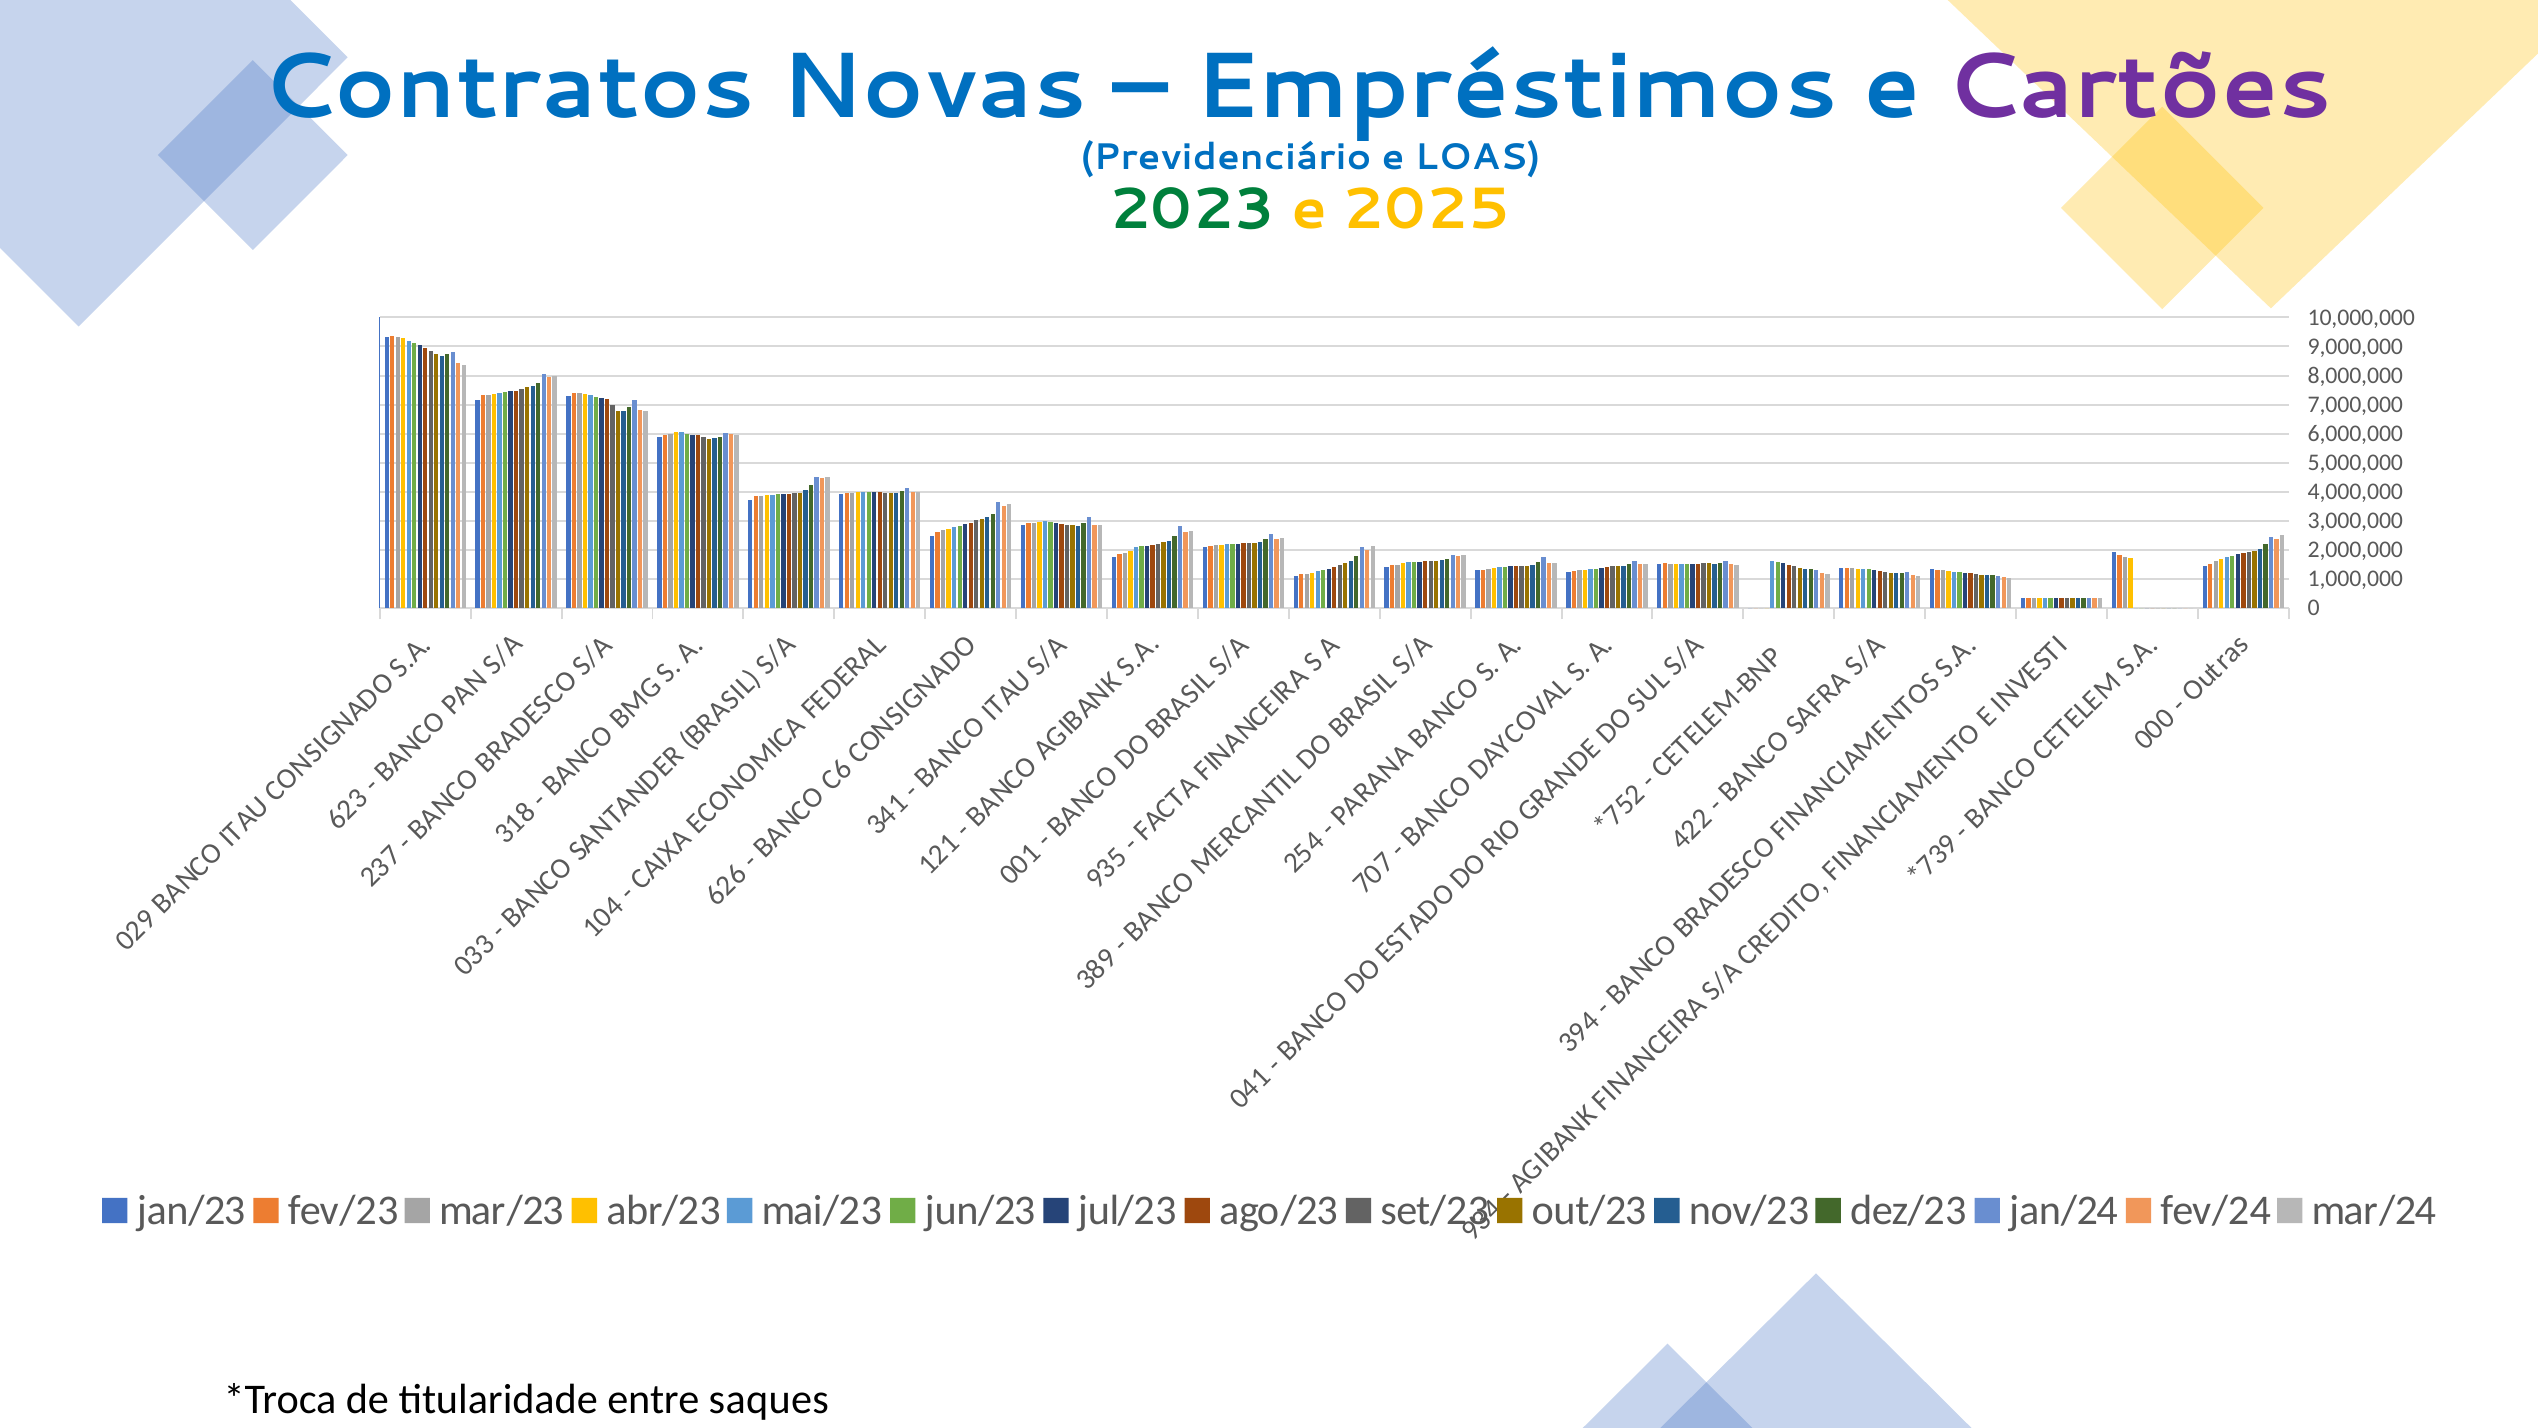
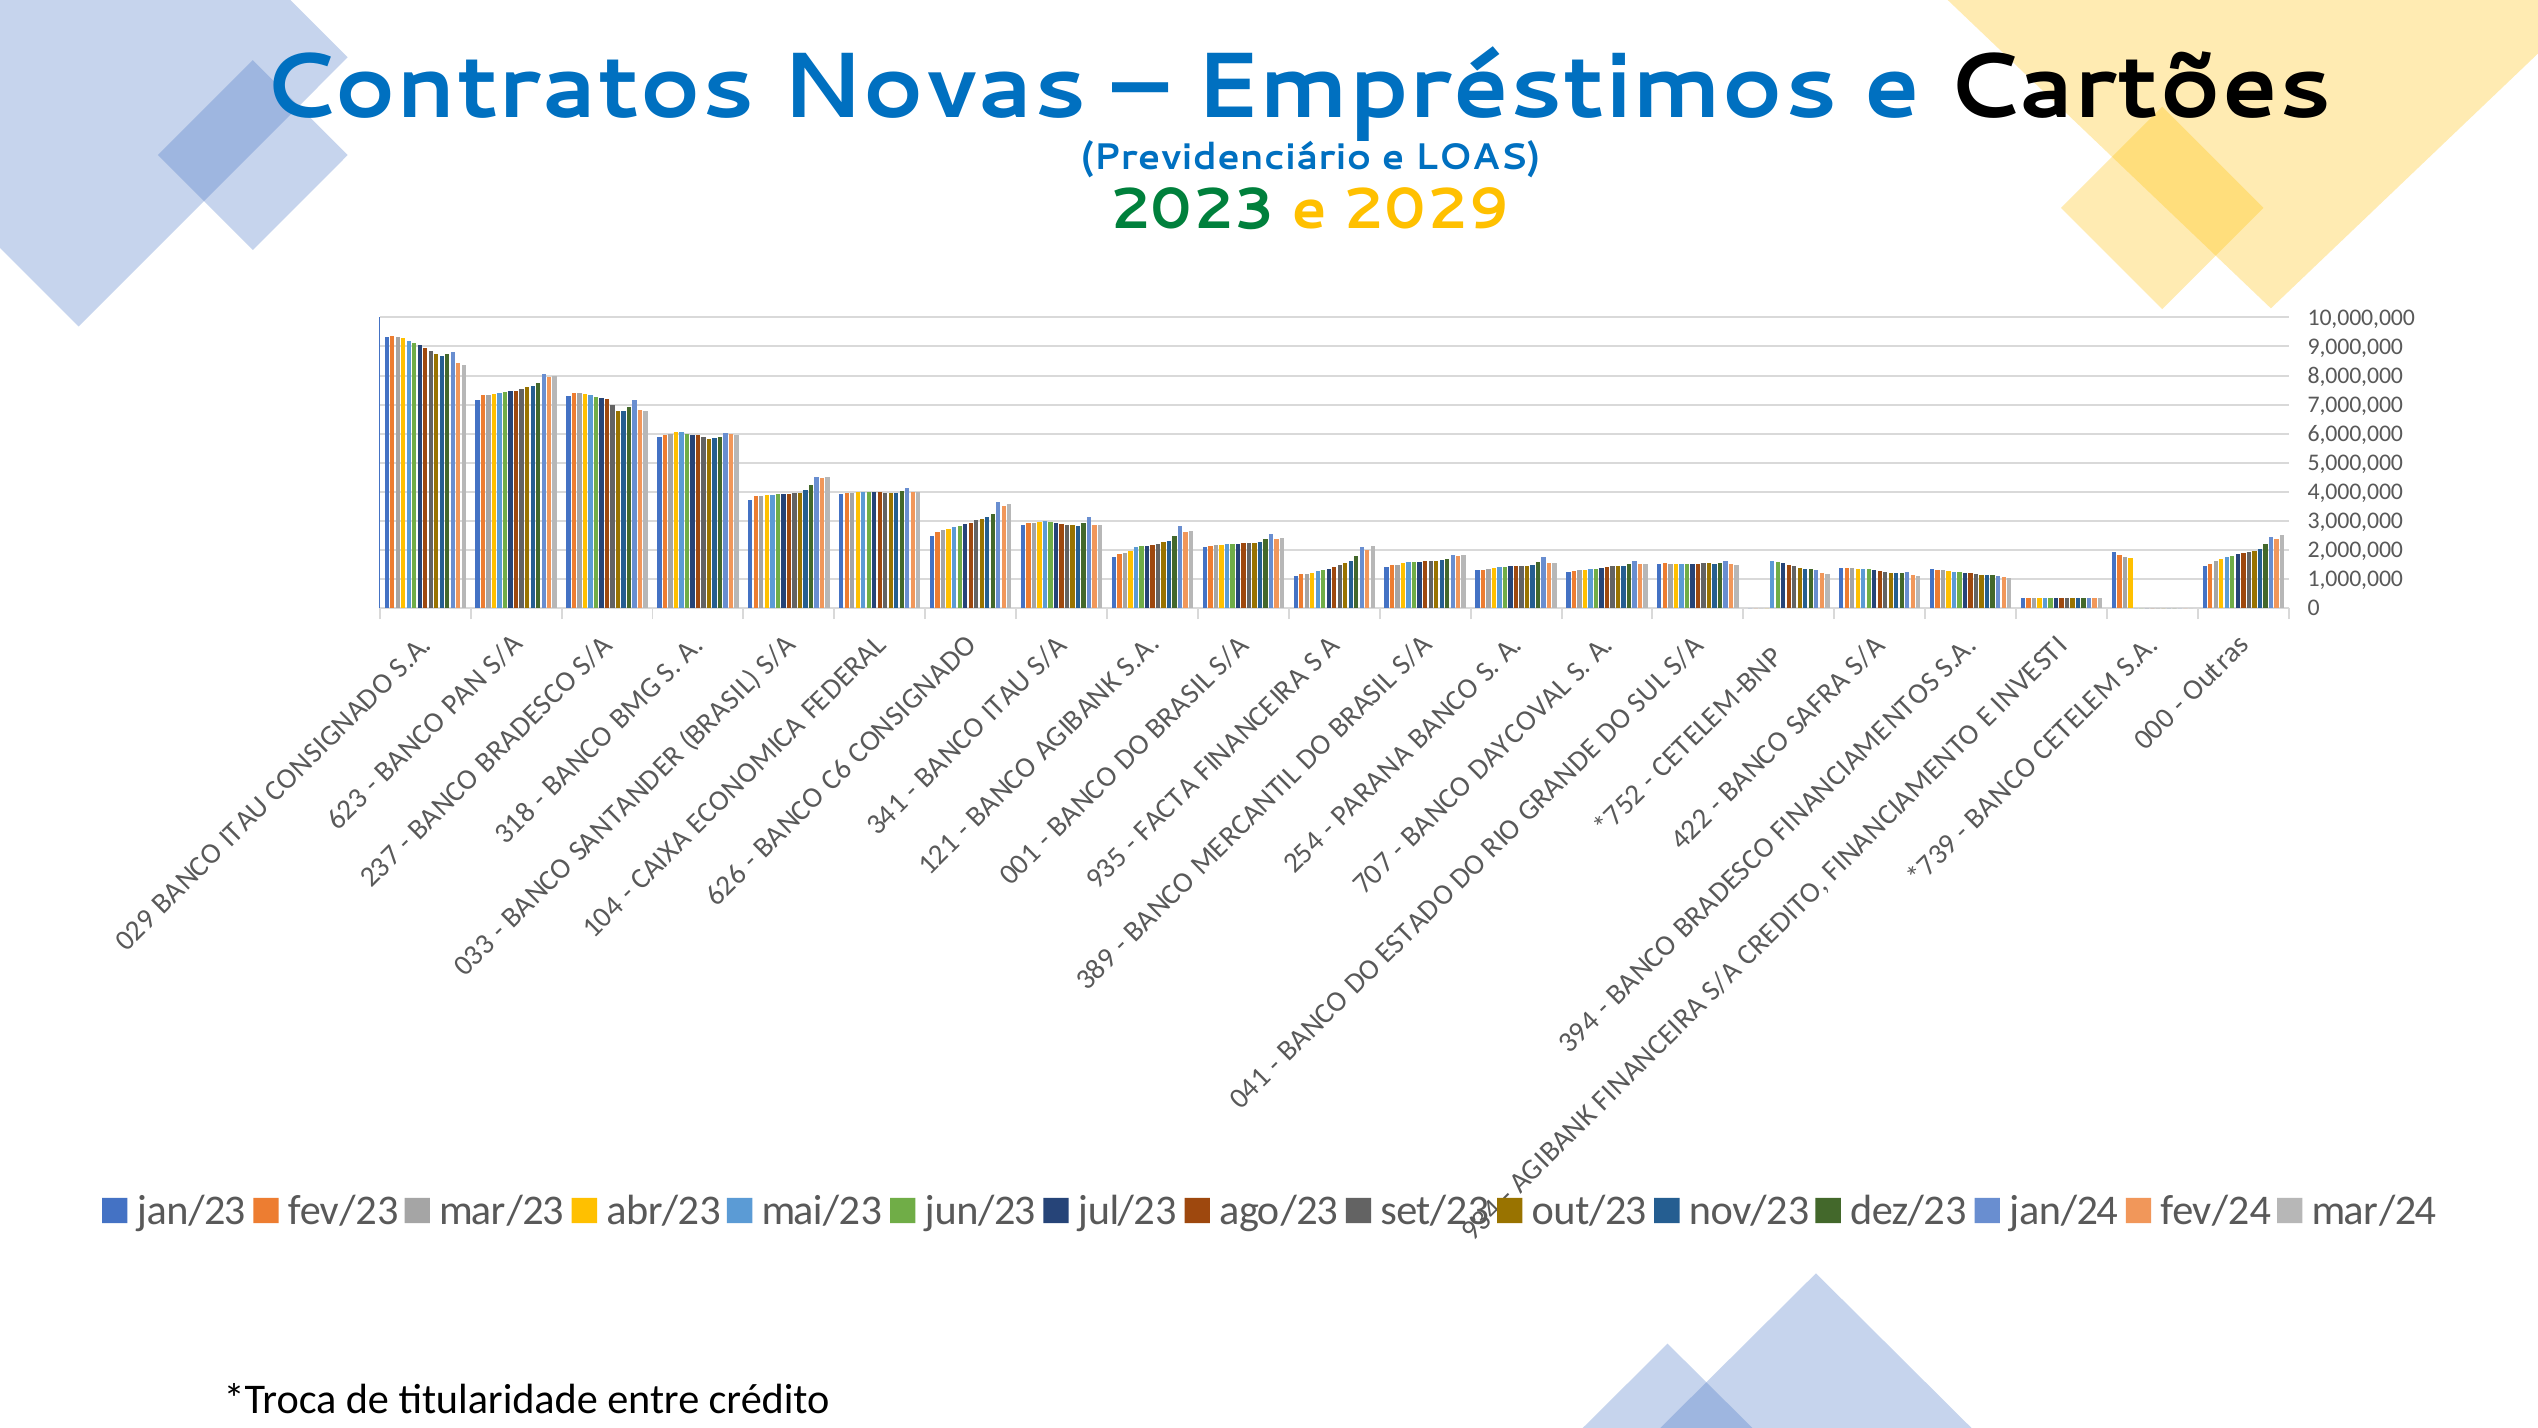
Cartões colour: purple -> black (2139, 87)
2025: 2025 -> 2029 (1427, 209)
saques: saques -> crédito (769, 1399)
